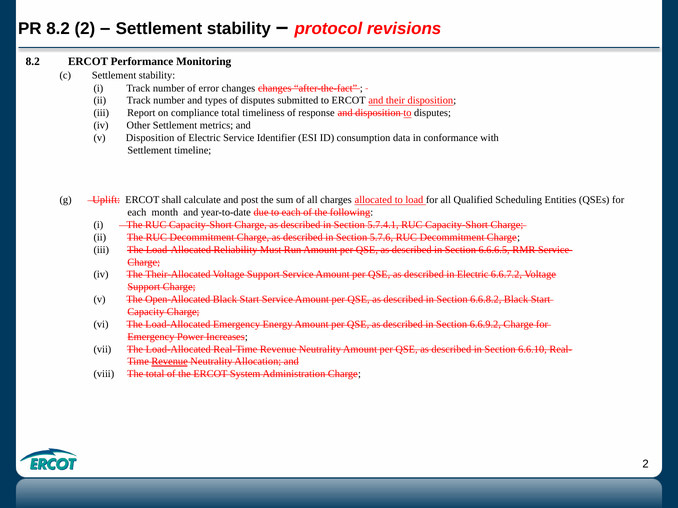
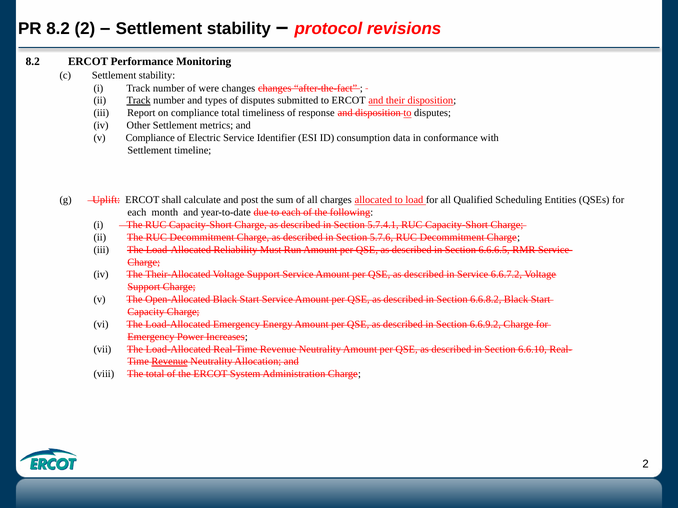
error: error -> were (209, 88)
Track underline: none -> present (139, 101)
v Disposition: Disposition -> Compliance (150, 138)
in Electric: Electric -> Service (473, 275)
